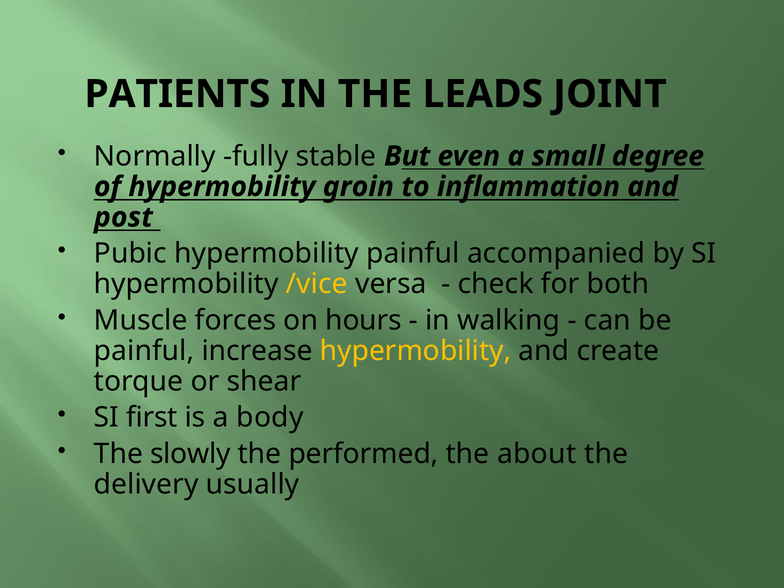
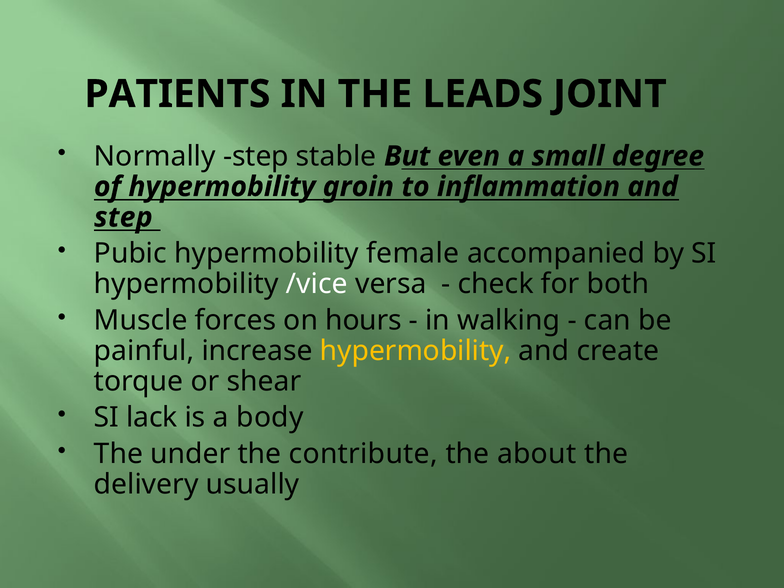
Normally fully: fully -> step (256, 156)
post: post -> step (123, 217)
hypermobility painful: painful -> female (413, 253)
/vice colour: yellow -> white (317, 284)
first: first -> lack (152, 418)
slowly: slowly -> under (190, 454)
performed: performed -> contribute (363, 454)
